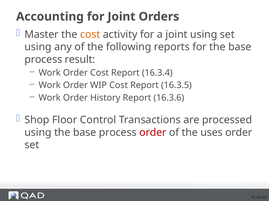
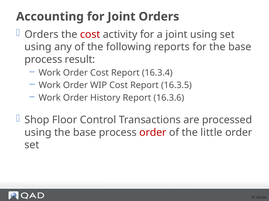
Master: Master -> Orders (42, 35)
cost colour: orange -> red (90, 35)
uses: uses -> little (212, 133)
